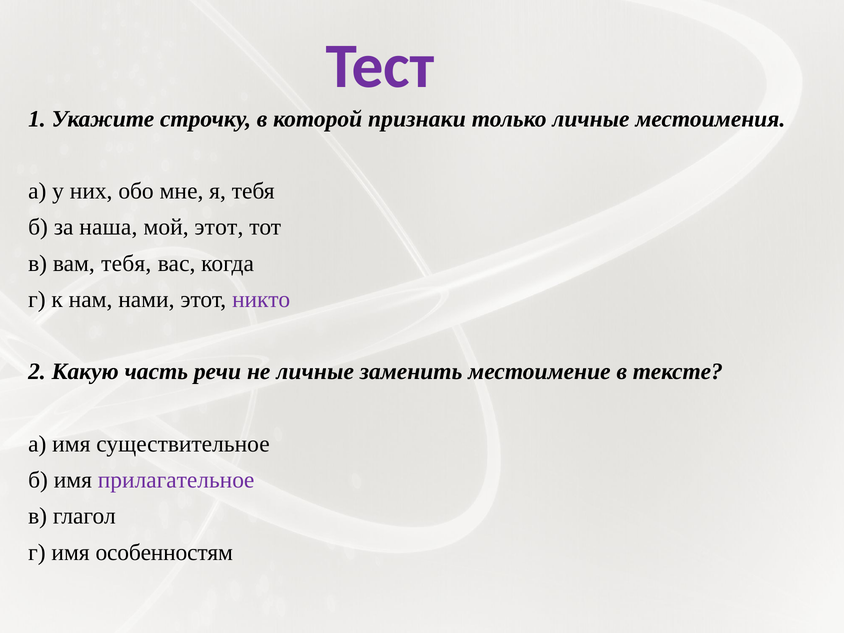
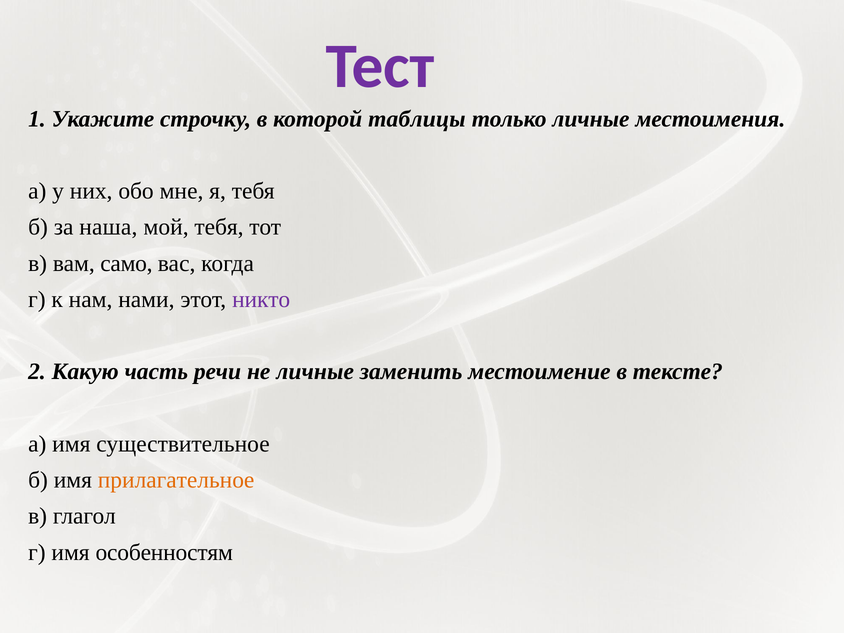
признаки: признаки -> таблицы (417, 119)
мой этот: этот -> тебя (219, 227)
вам тебя: тебя -> само (126, 263)
прилагательное colour: purple -> orange (176, 480)
